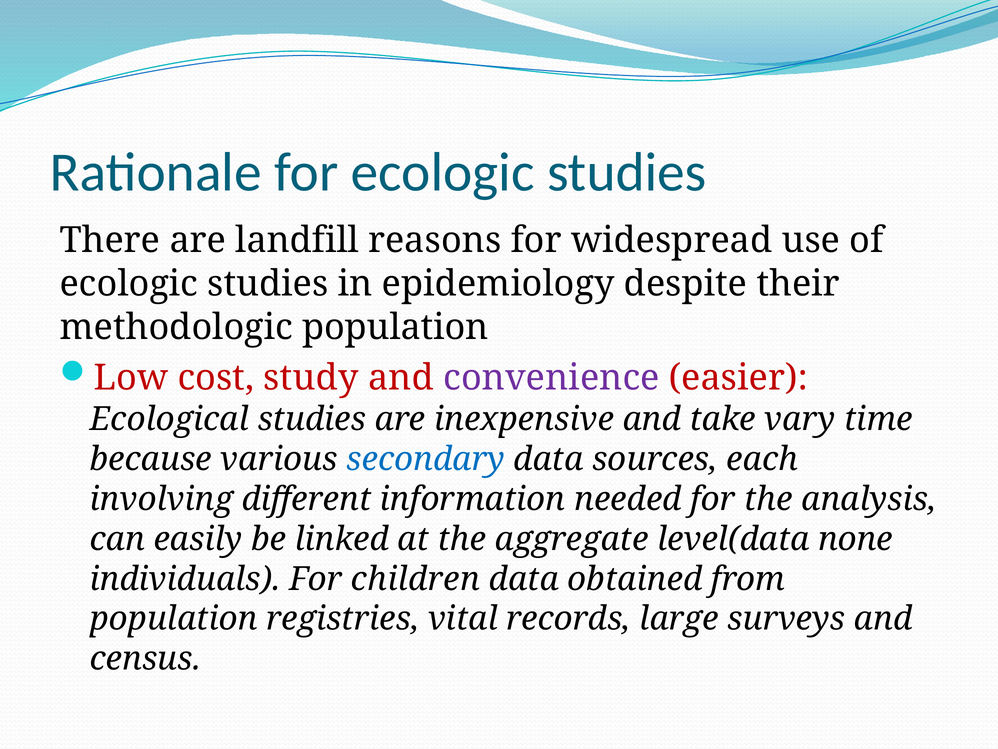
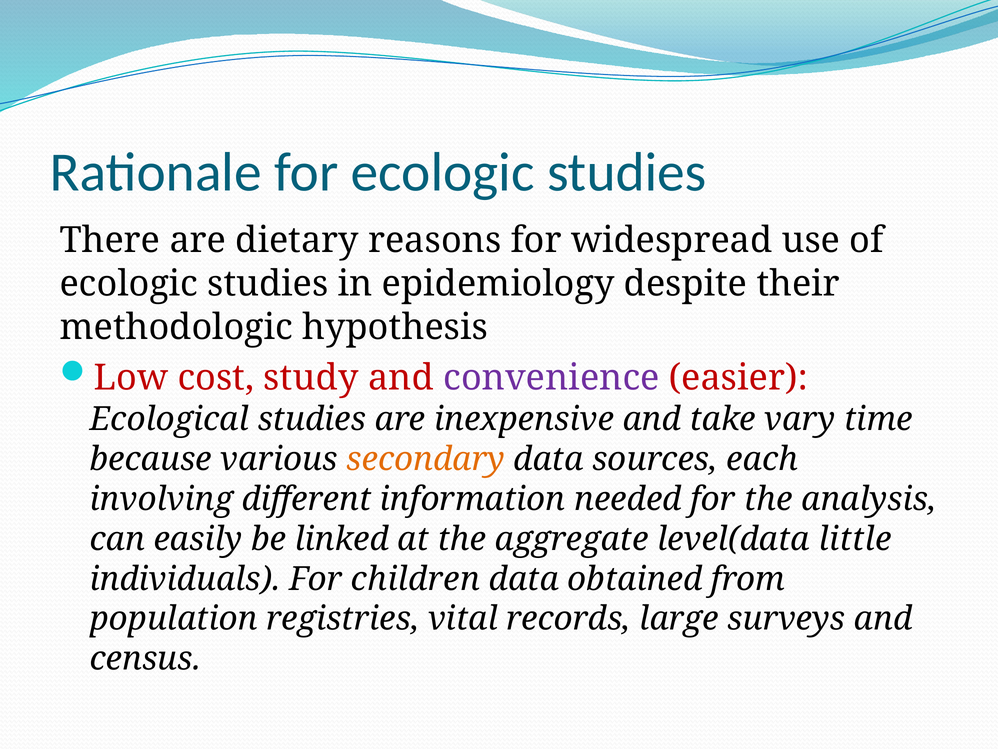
landfill: landfill -> dietary (297, 240)
methodologic population: population -> hypothesis (395, 327)
secondary colour: blue -> orange (426, 459)
none: none -> little (855, 539)
